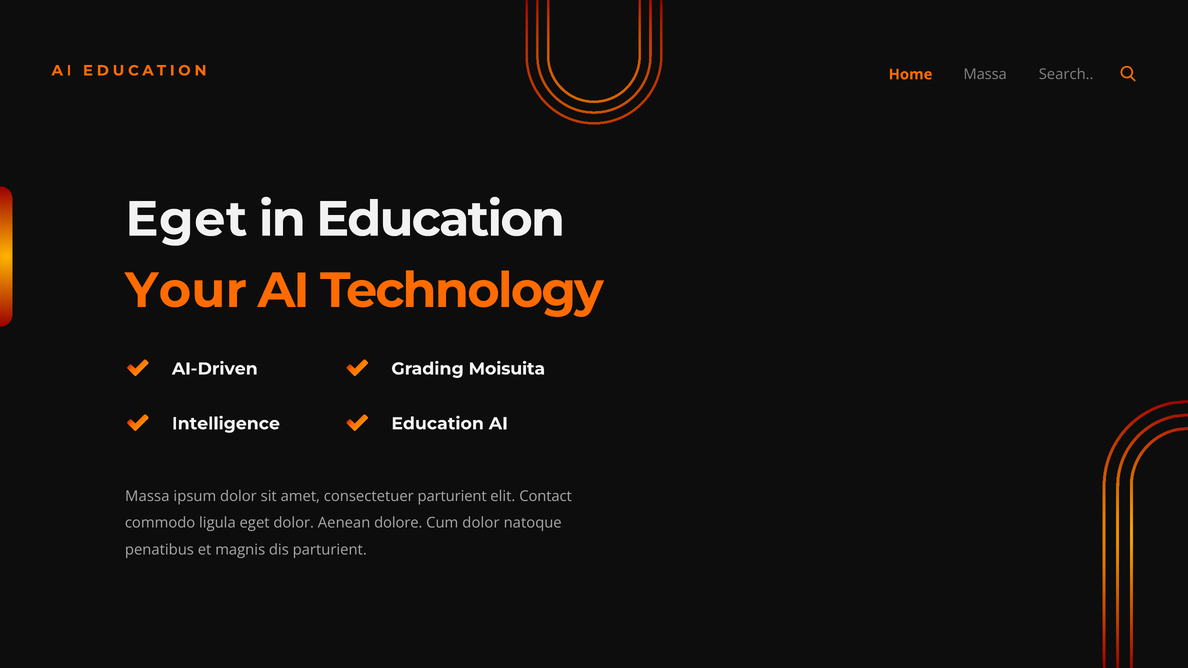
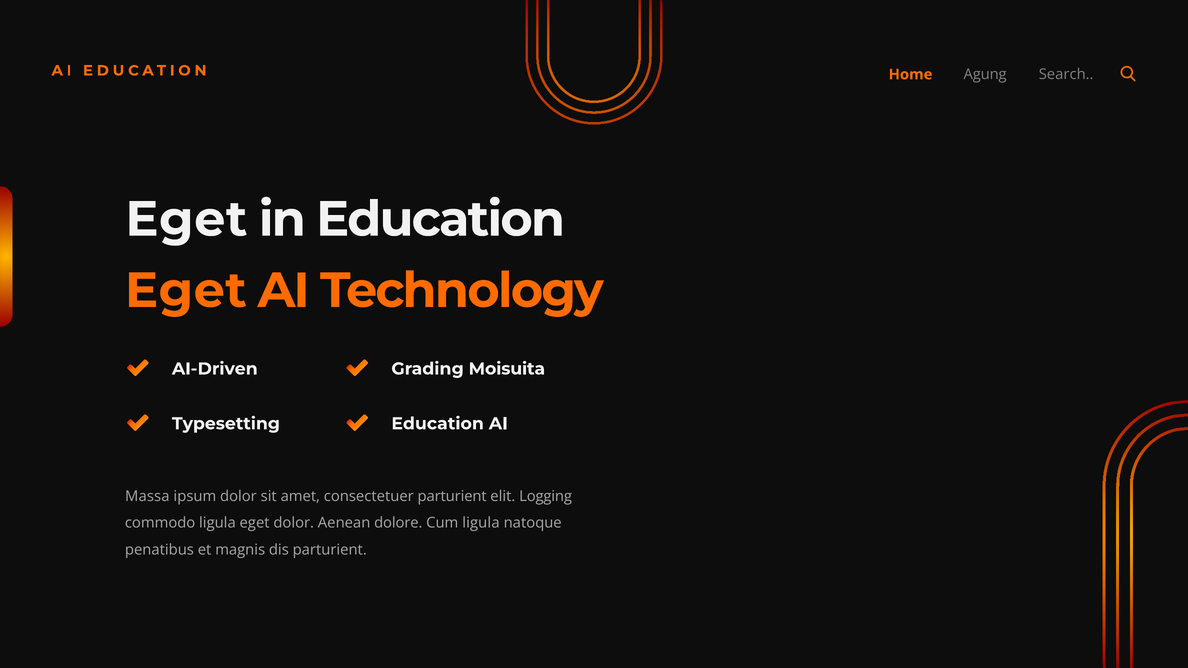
Home Massa: Massa -> Agung (985, 74)
Your: Your -> Eget (186, 291)
Intelligence: Intelligence -> Typesetting (226, 424)
Contact: Contact -> Logging (546, 496)
Cum dolor: dolor -> ligula (481, 523)
